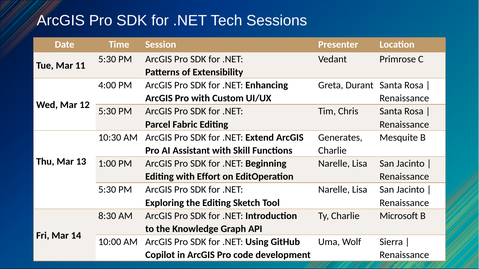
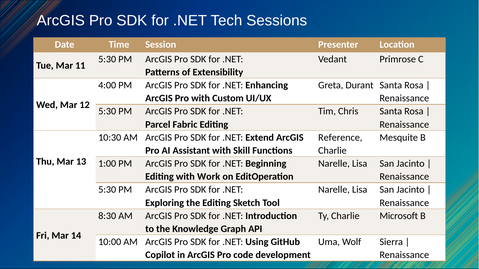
Generates: Generates -> Reference (340, 138)
Effort: Effort -> Work (209, 177)
